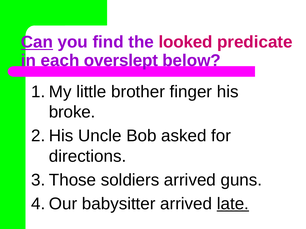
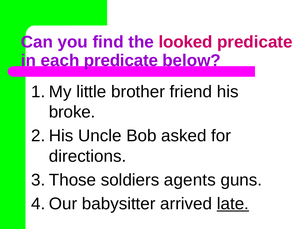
Can underline: present -> none (37, 42)
each overslept: overslept -> predicate (121, 61)
finger: finger -> friend (191, 92)
soldiers arrived: arrived -> agents (190, 180)
